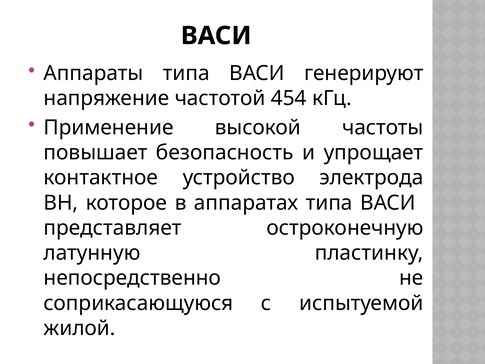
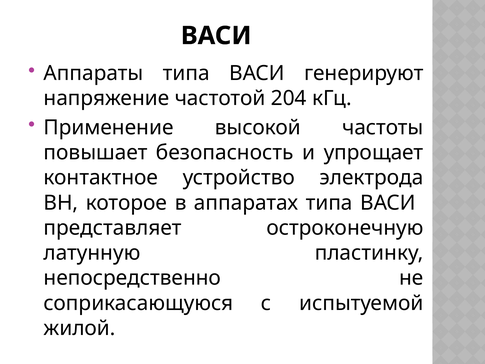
454: 454 -> 204 (289, 98)
